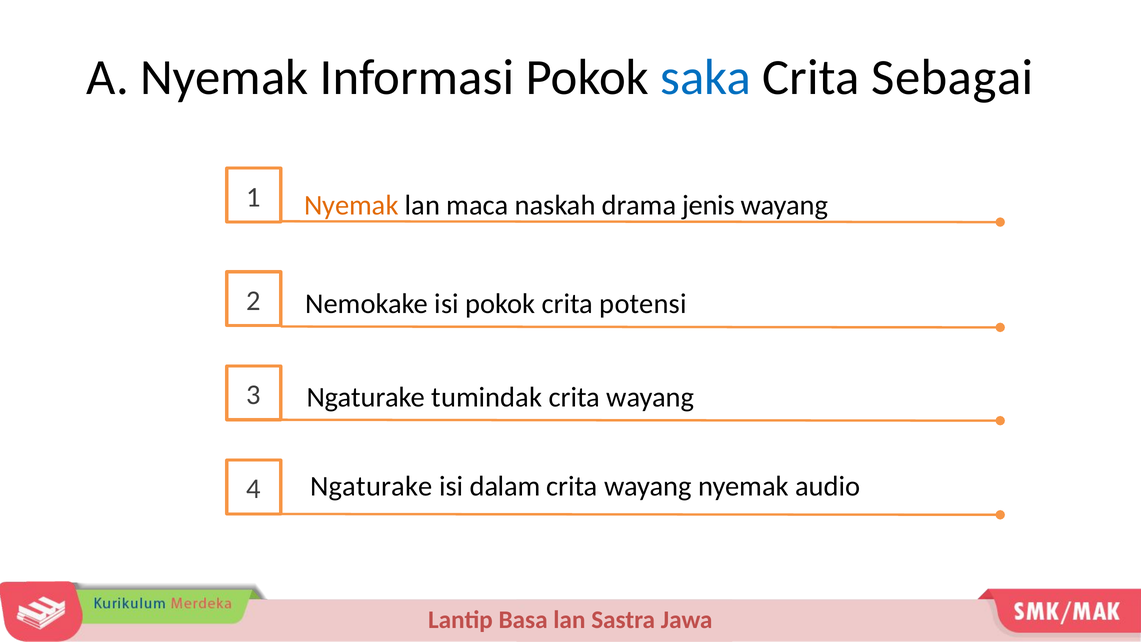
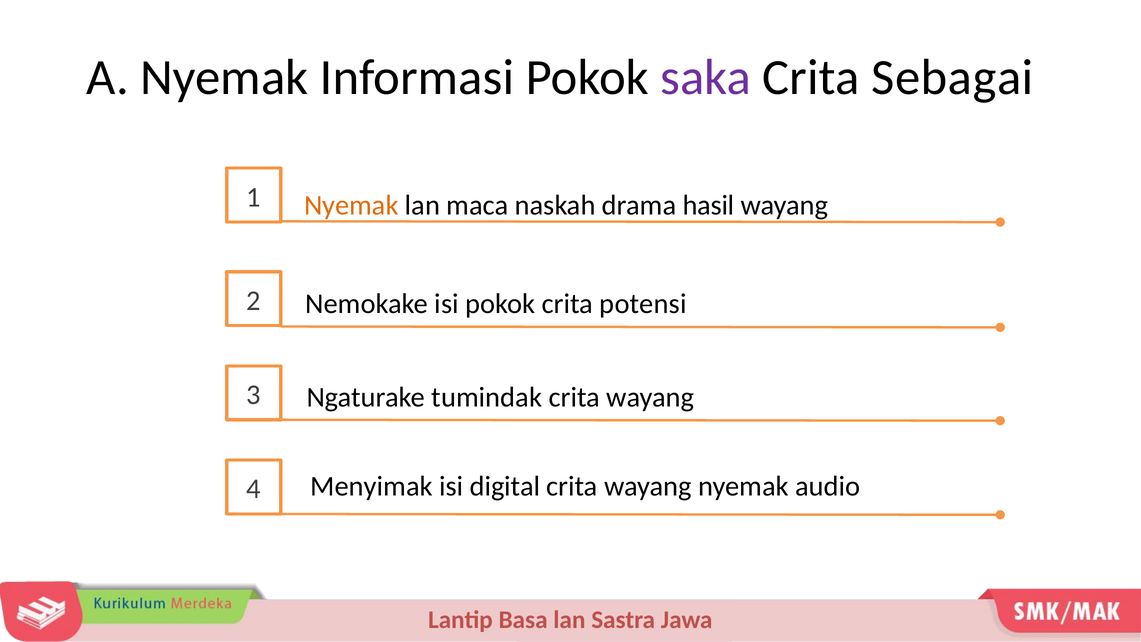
saka colour: blue -> purple (706, 77)
jenis: jenis -> hasil (709, 205)
Ngaturake: Ngaturake -> Menyimak (372, 486)
dalam: dalam -> digital (505, 486)
